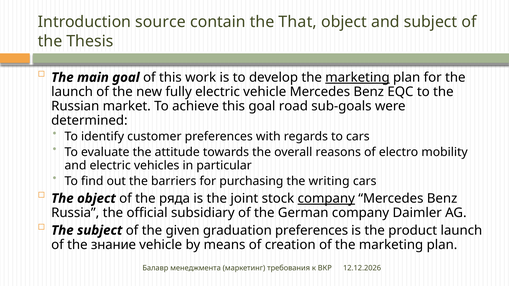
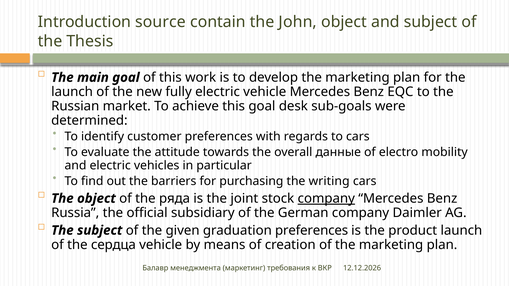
That: That -> John (298, 22)
marketing underline: present -> none (357, 78)
road: road -> desk (293, 106)
reasons: reasons -> данные (338, 152)
знание: знание -> сердца (113, 245)
